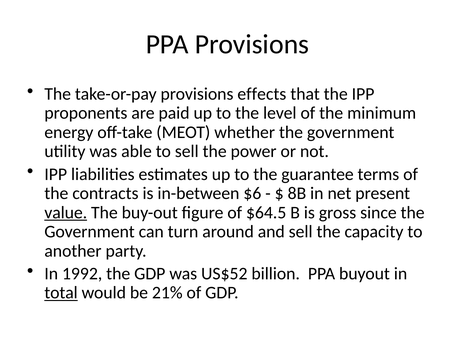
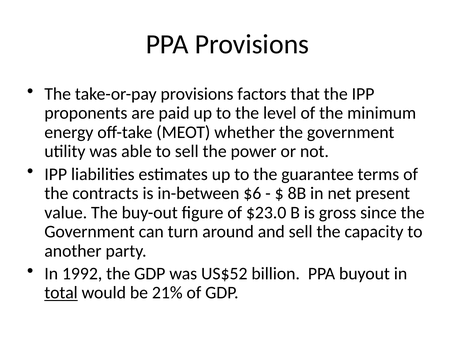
effects: effects -> factors (262, 94)
value underline: present -> none (66, 212)
$64.5: $64.5 -> $23.0 (266, 212)
